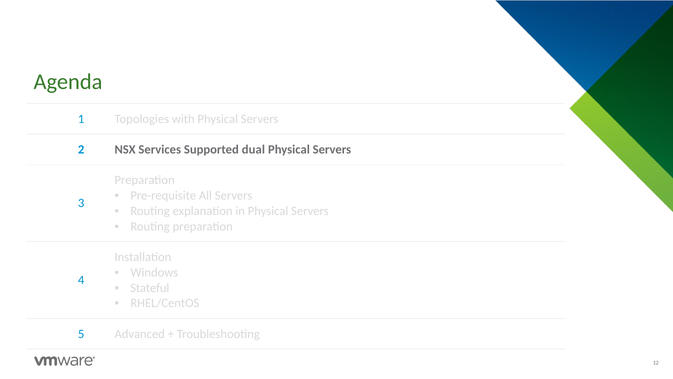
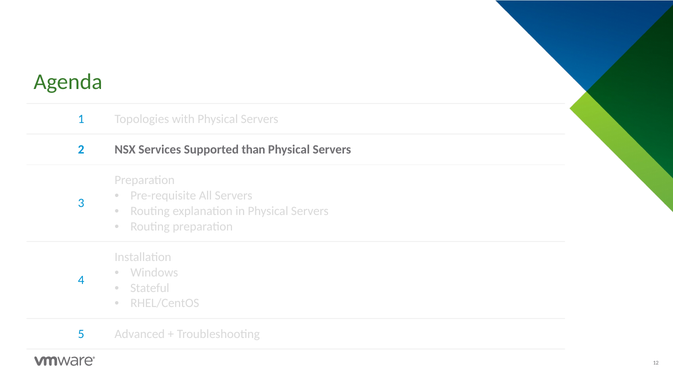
dual: dual -> than (254, 149)
